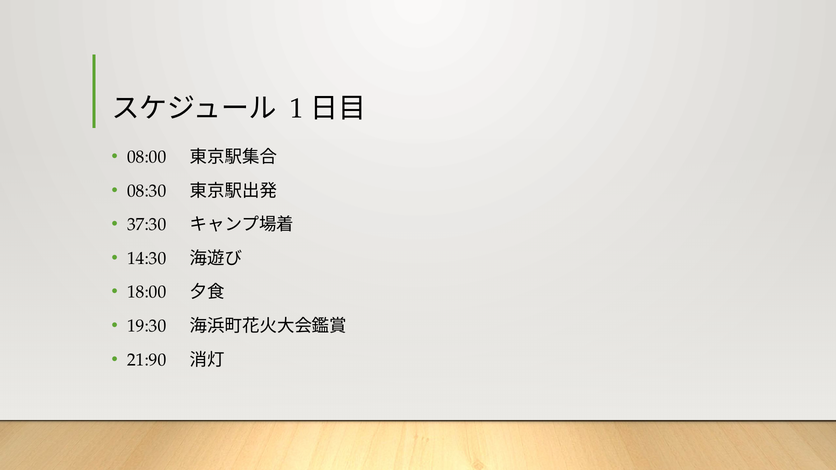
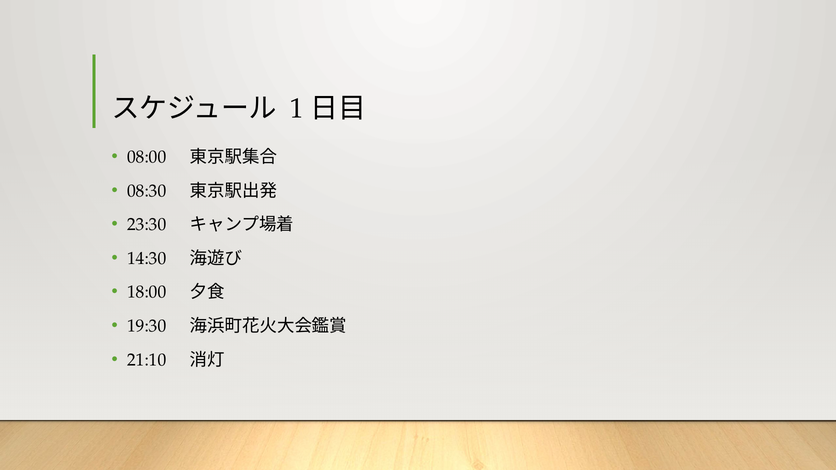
37:30: 37:30 -> 23:30 (147, 225)
21:90: 21:90 -> 21:10 (147, 360)
